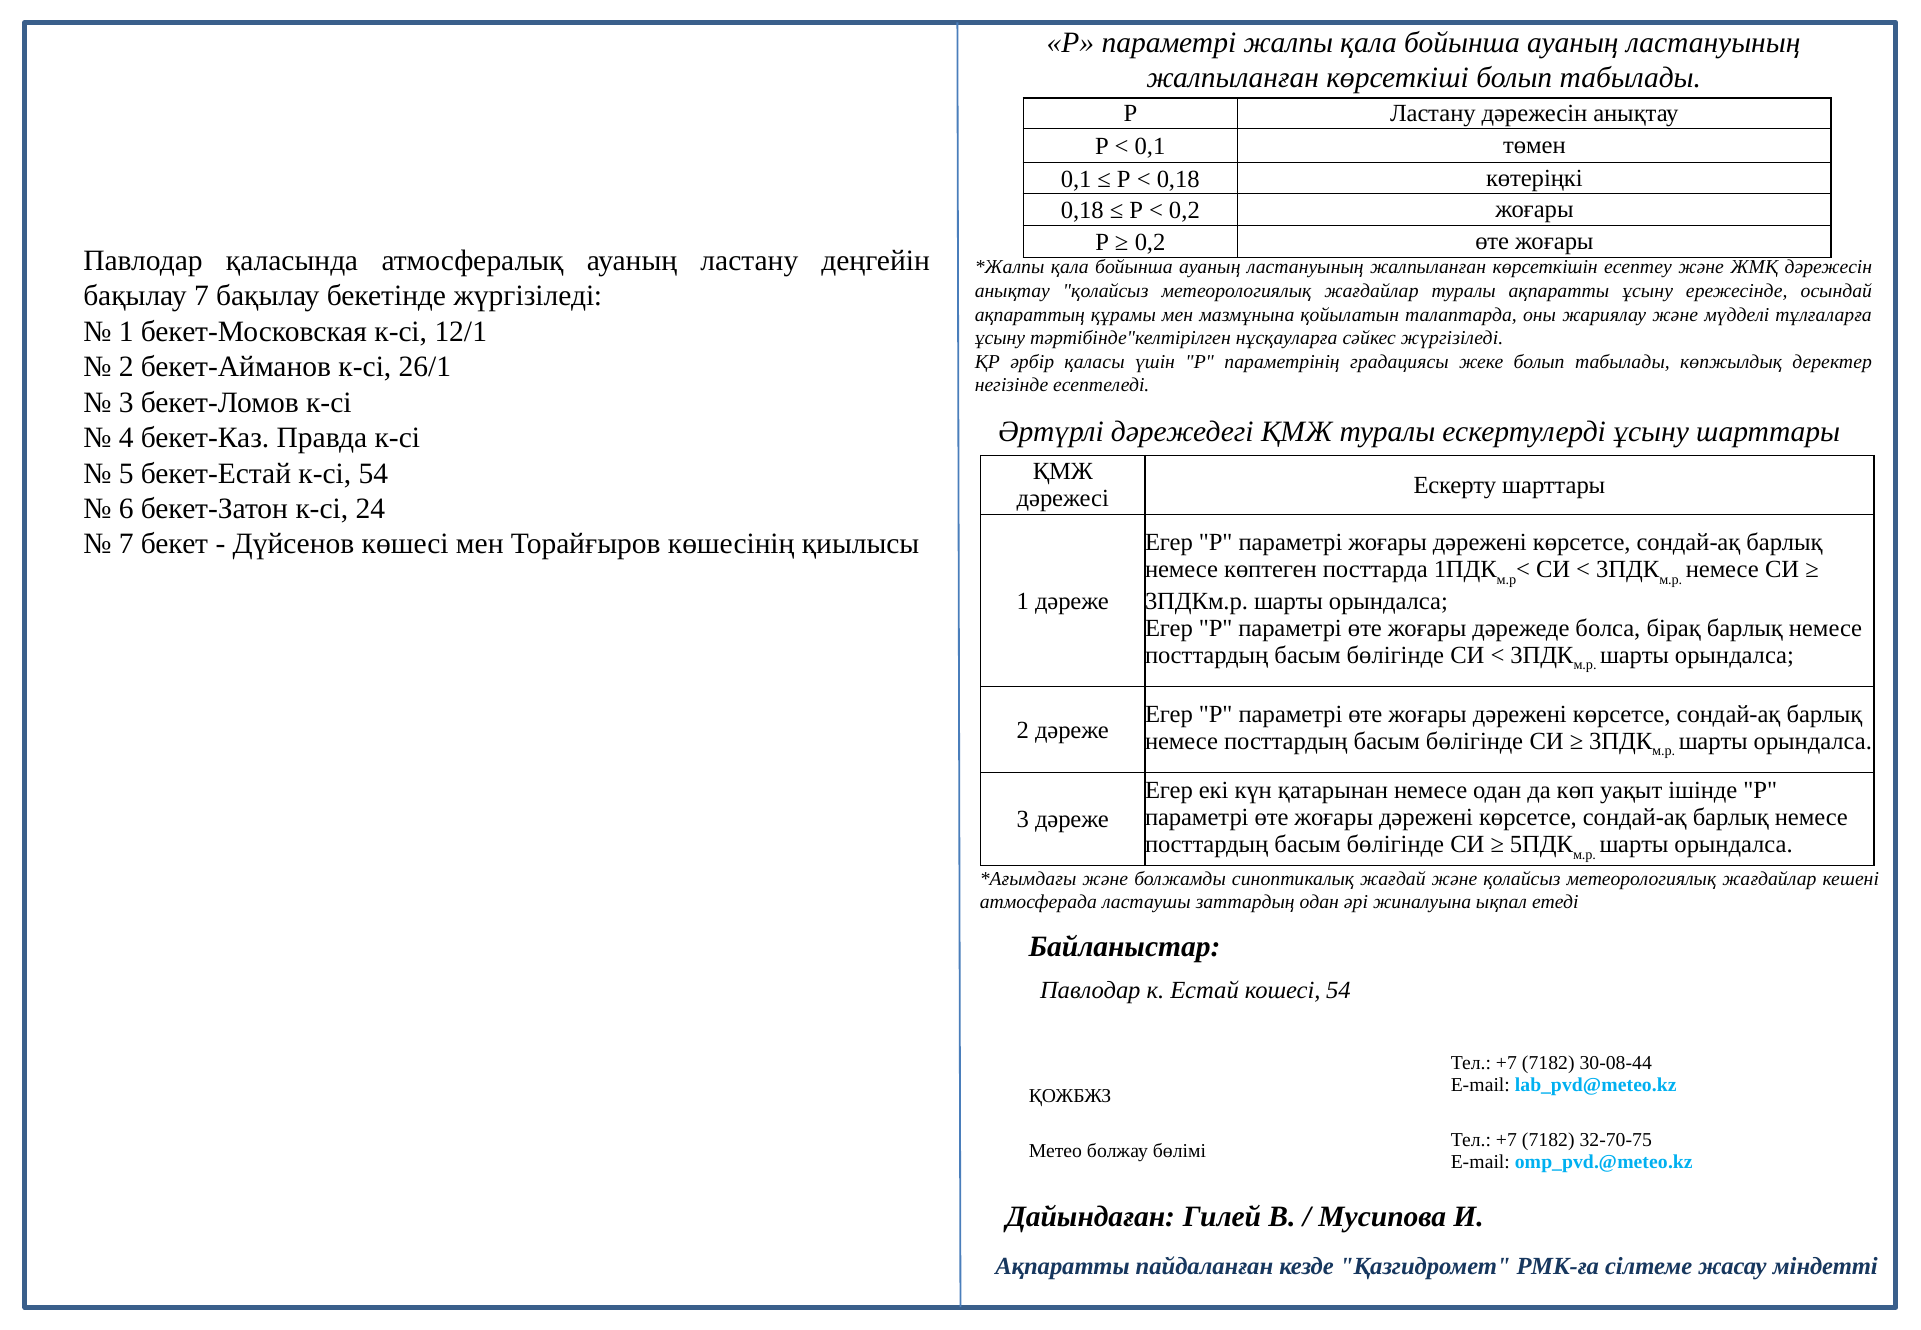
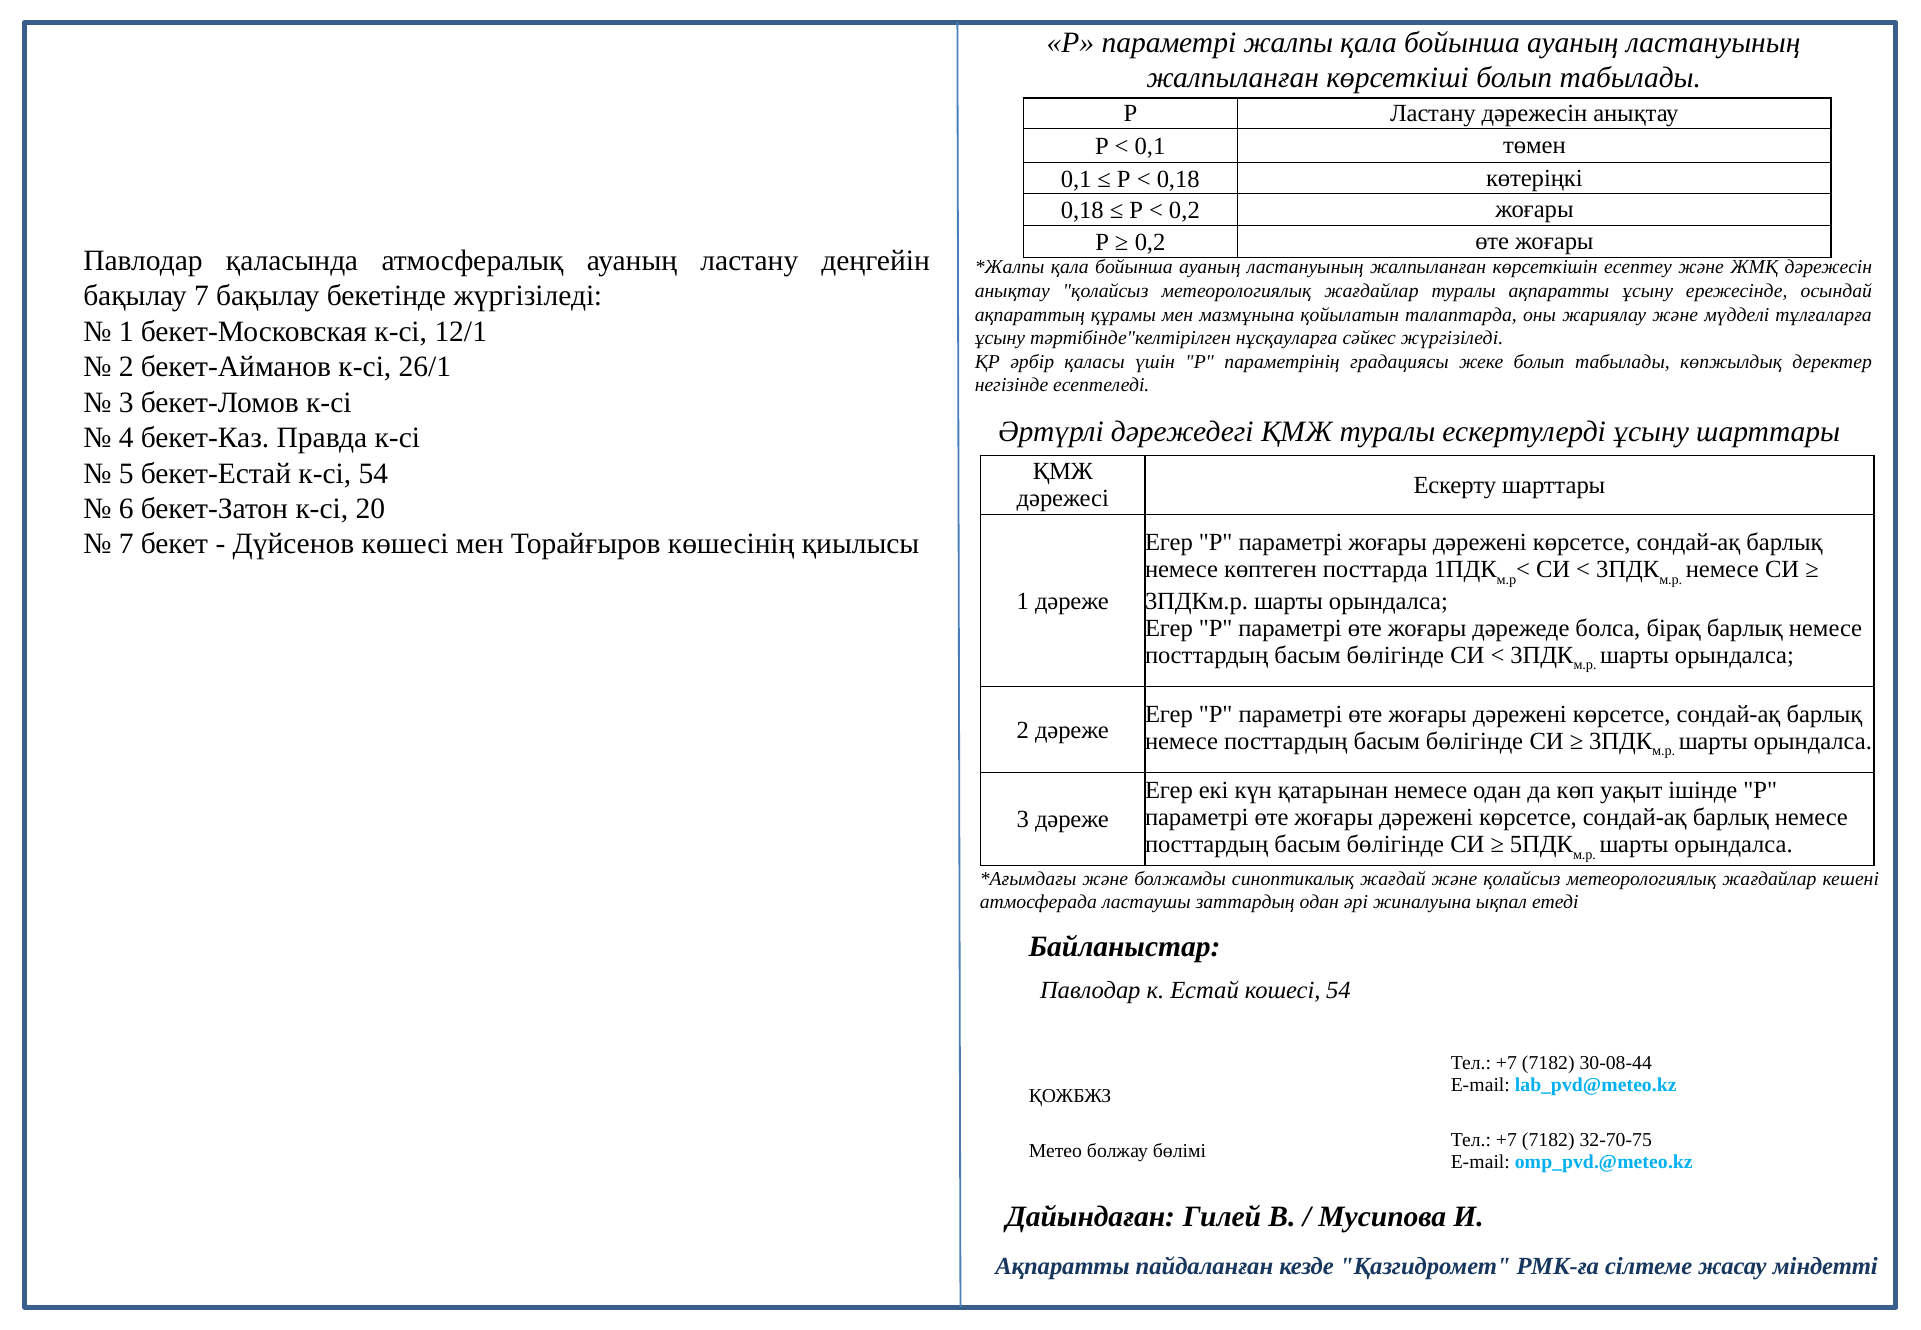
24: 24 -> 20 (370, 509)
